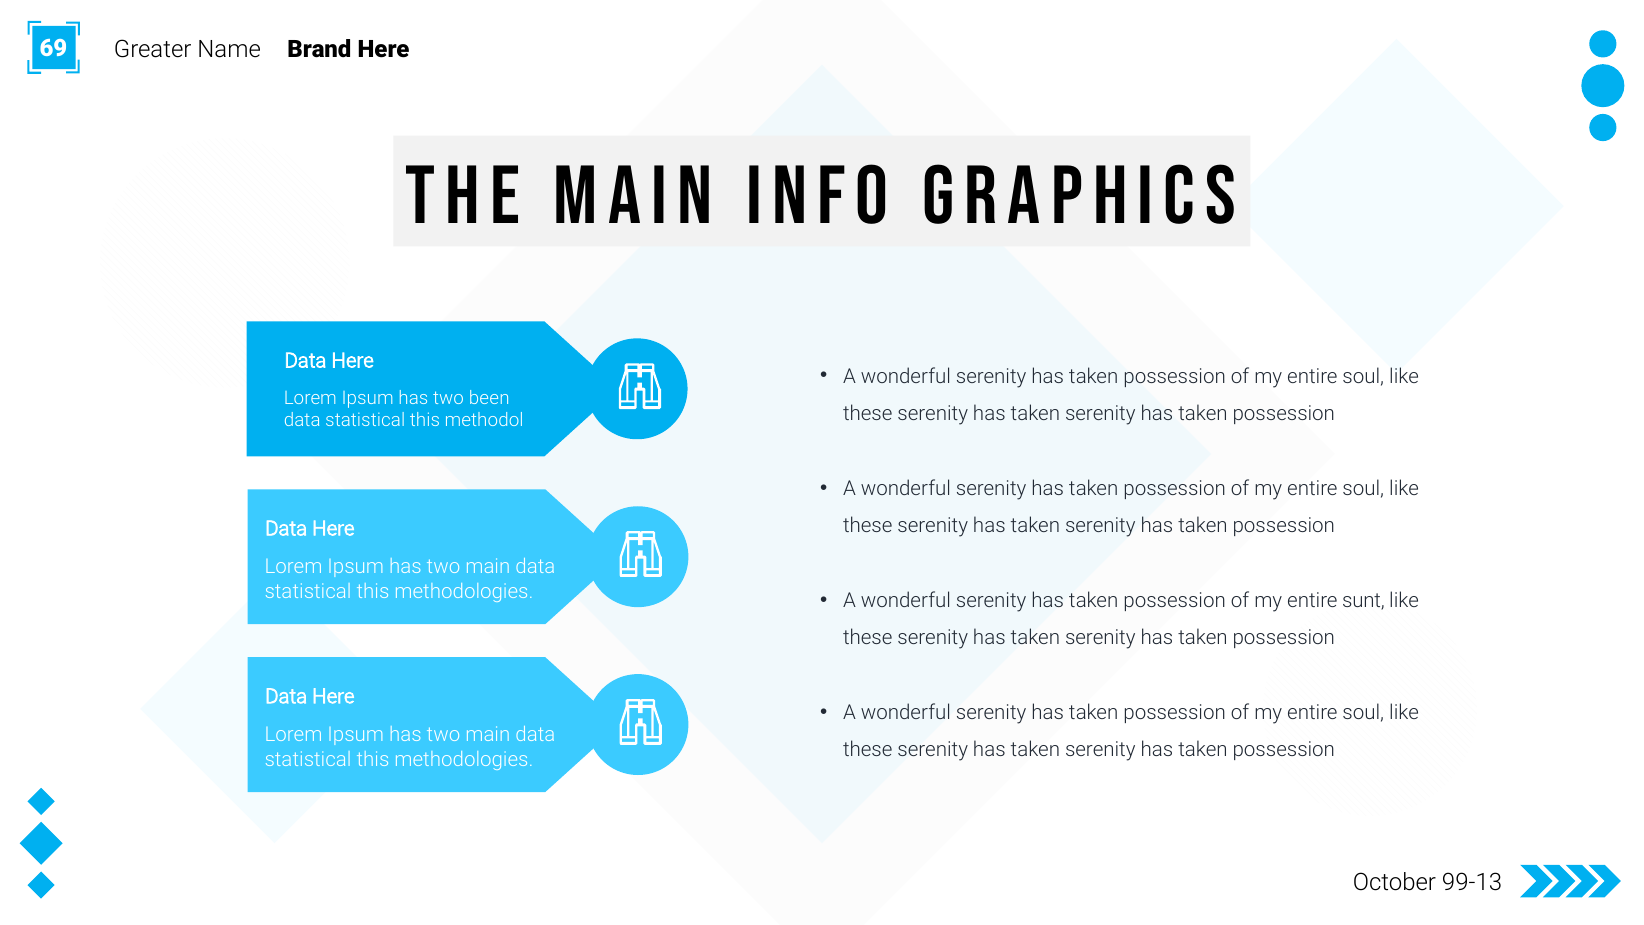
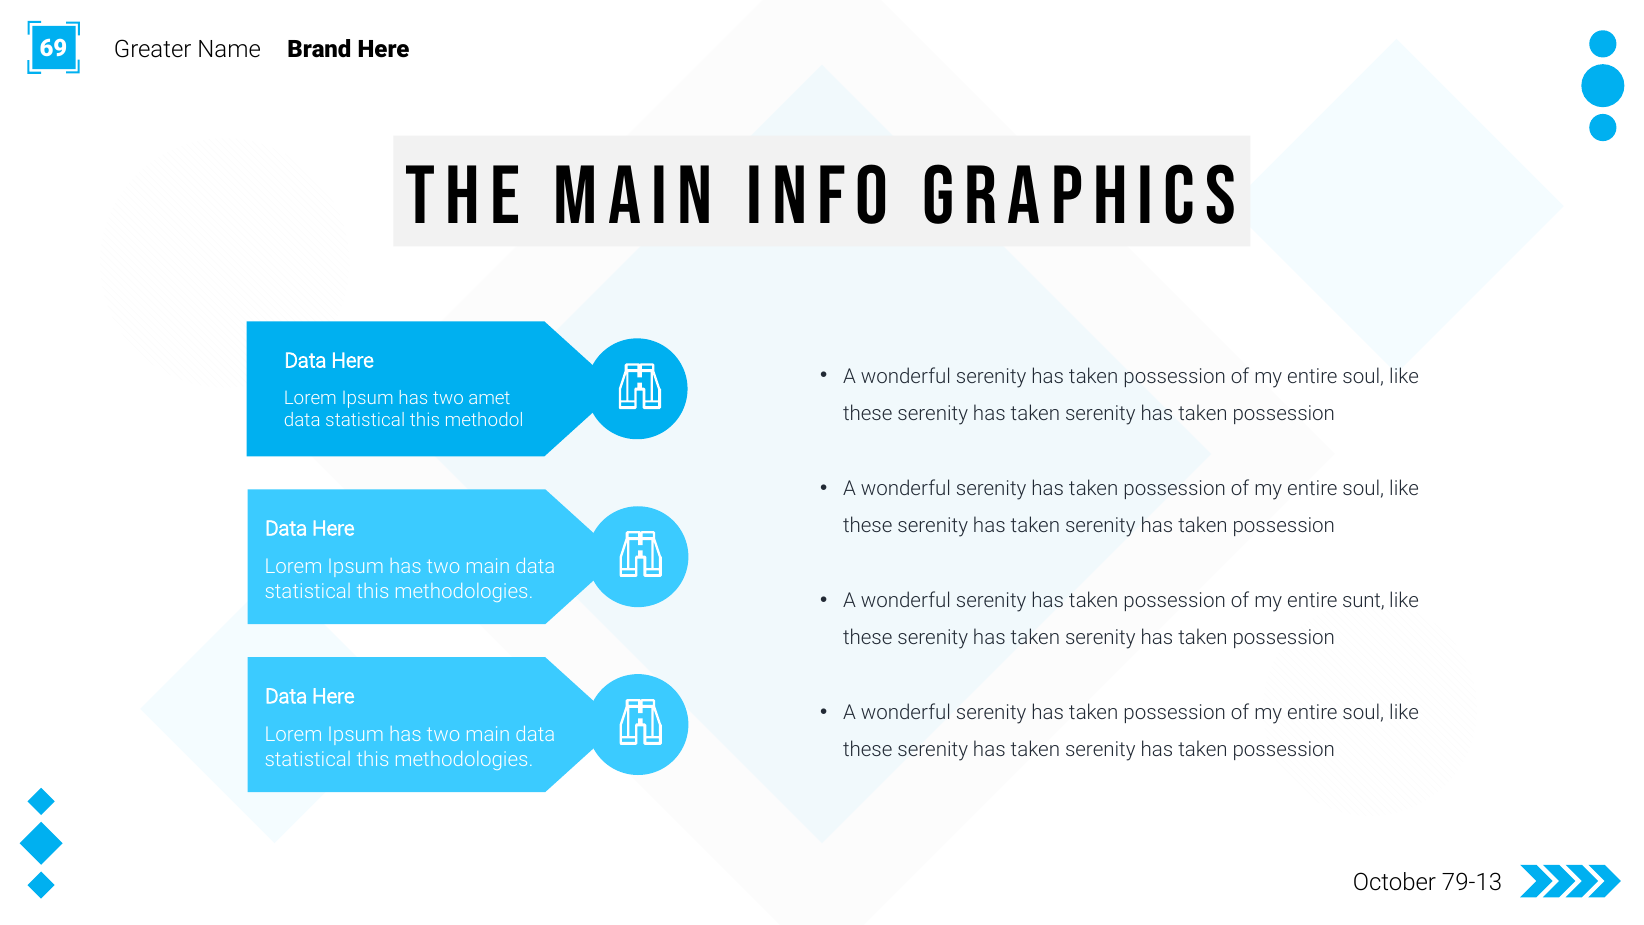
been: been -> amet (489, 398)
99-13: 99-13 -> 79-13 (1472, 883)
